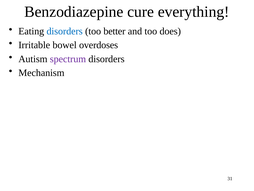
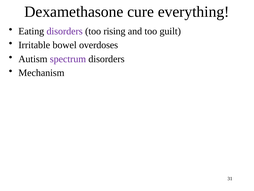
Benzodiazepine: Benzodiazepine -> Dexamethasone (74, 12)
disorders colour: blue -> purple (65, 31)
better: better -> rising (114, 31)
does: does -> guilt (170, 31)
